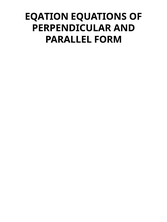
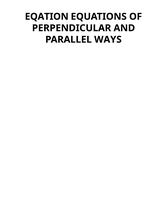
FORM: FORM -> WAYS (108, 40)
